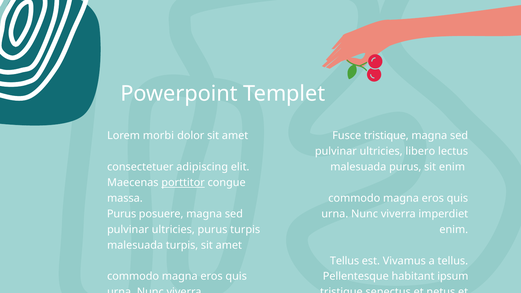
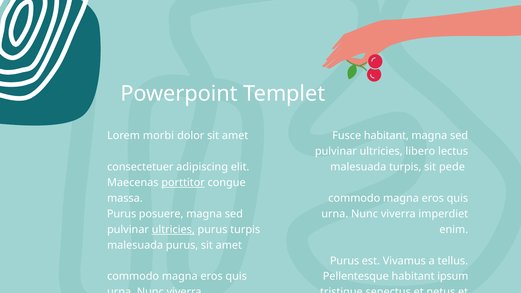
Fusce tristique: tristique -> habitant (386, 136)
malesuada purus: purus -> turpis (405, 167)
sit enim: enim -> pede (452, 167)
ultricies underline: none -> present (173, 230)
malesuada turpis: turpis -> purus (182, 245)
Tellus: Tellus -> Purus (345, 261)
